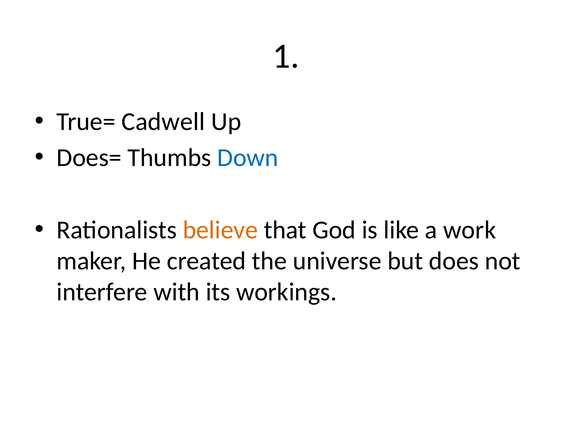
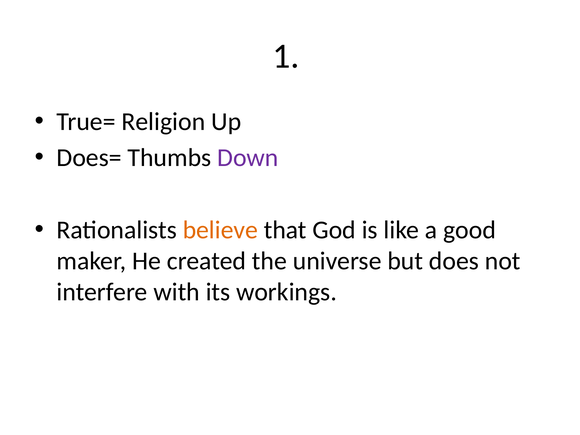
Cadwell: Cadwell -> Religion (163, 122)
Down colour: blue -> purple (248, 158)
work: work -> good (470, 230)
